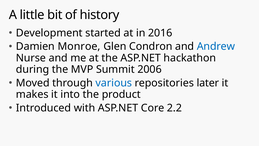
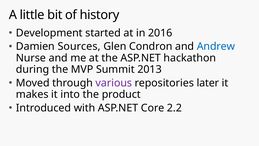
Monroe: Monroe -> Sources (79, 46)
2006: 2006 -> 2013 (150, 69)
various colour: blue -> purple (114, 83)
